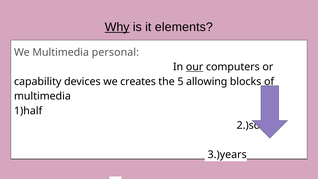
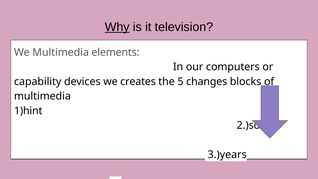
elements: elements -> television (184, 27)
personal: personal -> elements (116, 52)
our underline: present -> none (195, 67)
allowing: allowing -> changes (207, 82)
1)half: 1)half -> 1)hint (28, 111)
